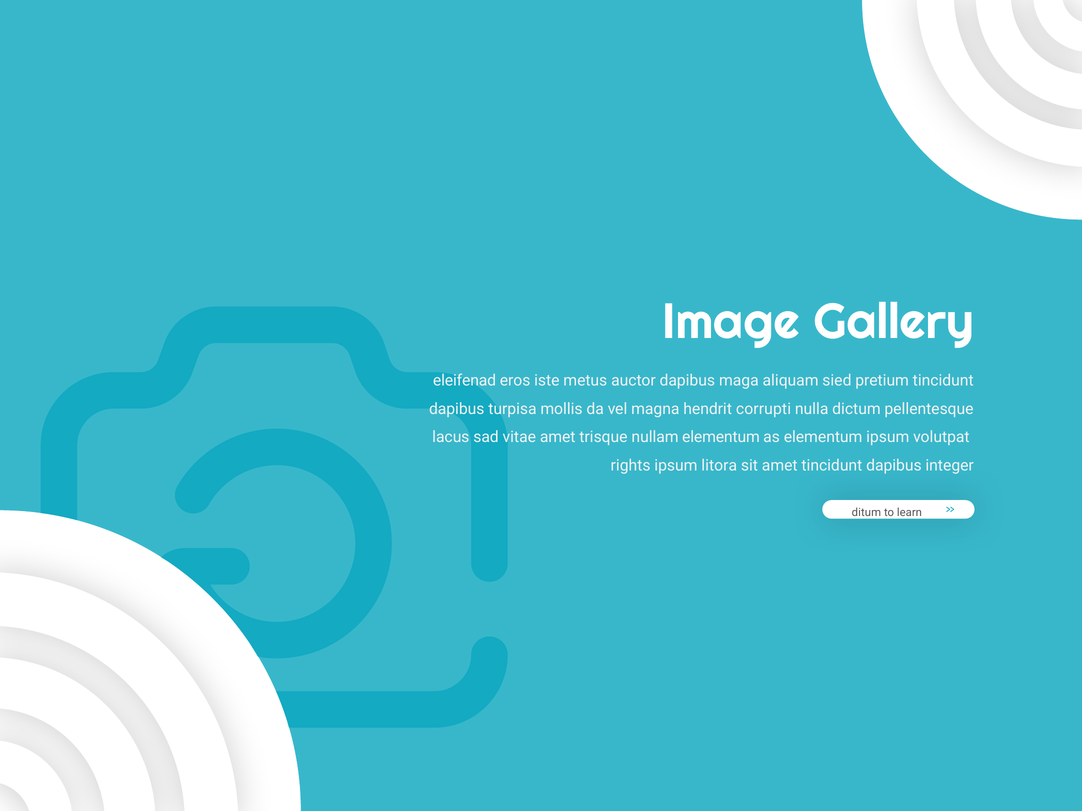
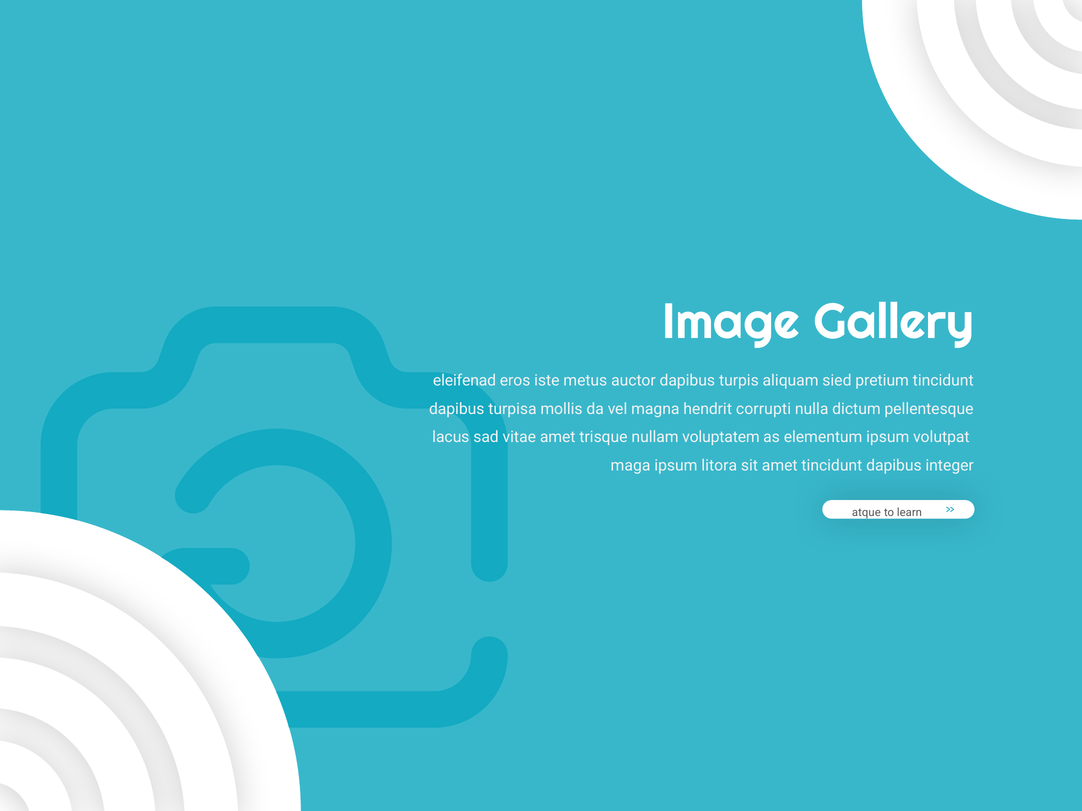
maga: maga -> turpis (739, 381)
nullam elementum: elementum -> voluptatem (721, 438)
rights: rights -> maga (631, 466)
ditum: ditum -> atque (866, 513)
